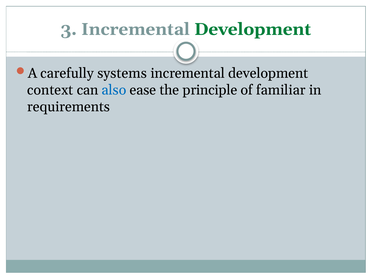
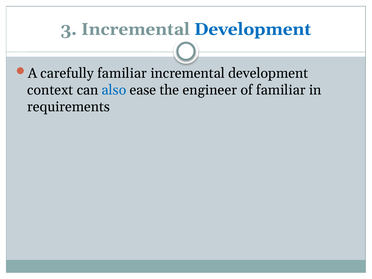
Development colour: green -> blue (253, 29)
carefully systems: systems -> familiar (122, 73)
principle: principle -> engineer (210, 90)
